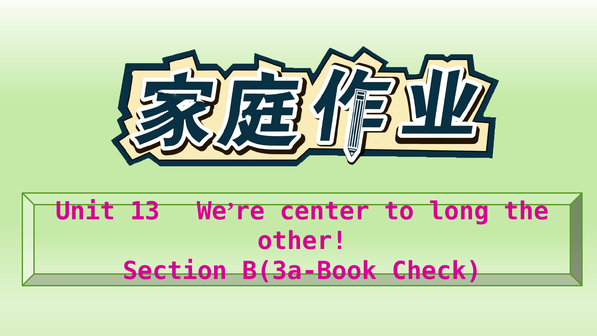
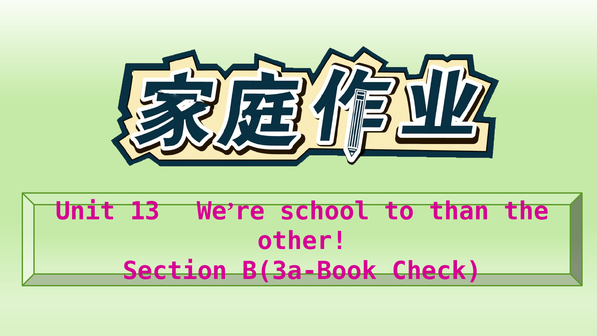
center: center -> school (325, 211)
long: long -> than (459, 211)
